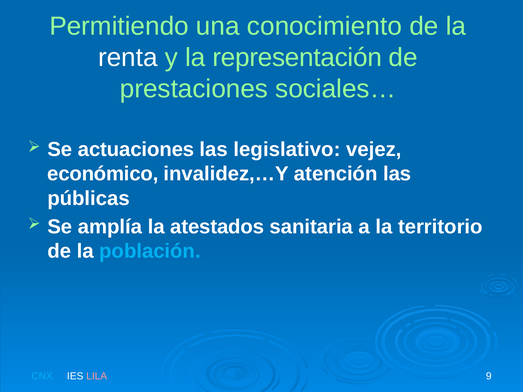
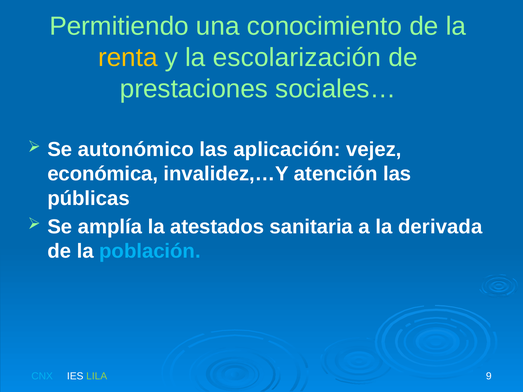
renta colour: white -> yellow (128, 58)
representación: representación -> escolarización (297, 58)
actuaciones: actuaciones -> autonómico (136, 150)
legislativo: legislativo -> aplicación (287, 150)
económico: económico -> económica (103, 174)
territorio: territorio -> derivada (440, 227)
LILA colour: pink -> light green (97, 376)
